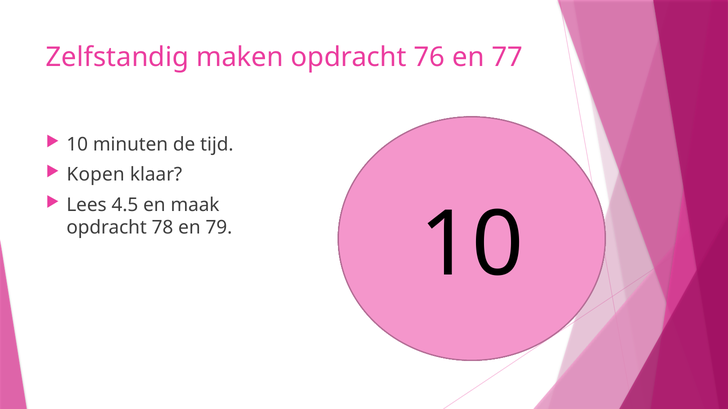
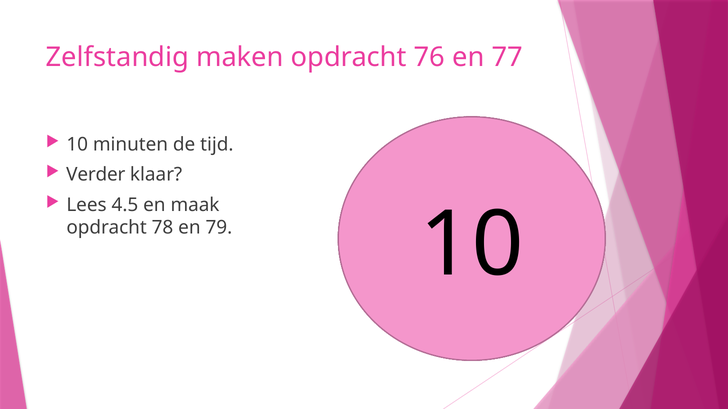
Kopen: Kopen -> Verder (96, 175)
